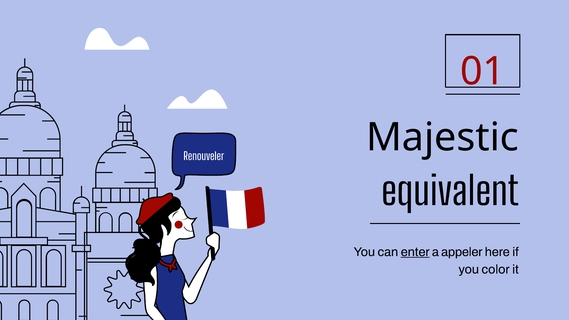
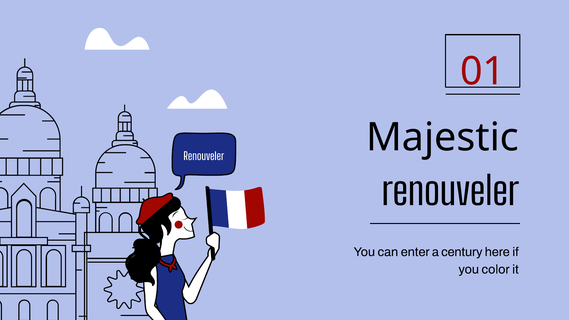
equivalent: equivalent -> renouveler (450, 192)
enter underline: present -> none (415, 252)
appeler: appeler -> century (462, 252)
